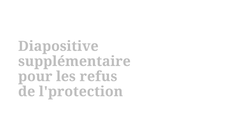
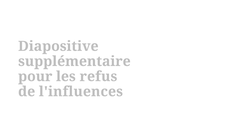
l'protection: l'protection -> l'influences (81, 92)
